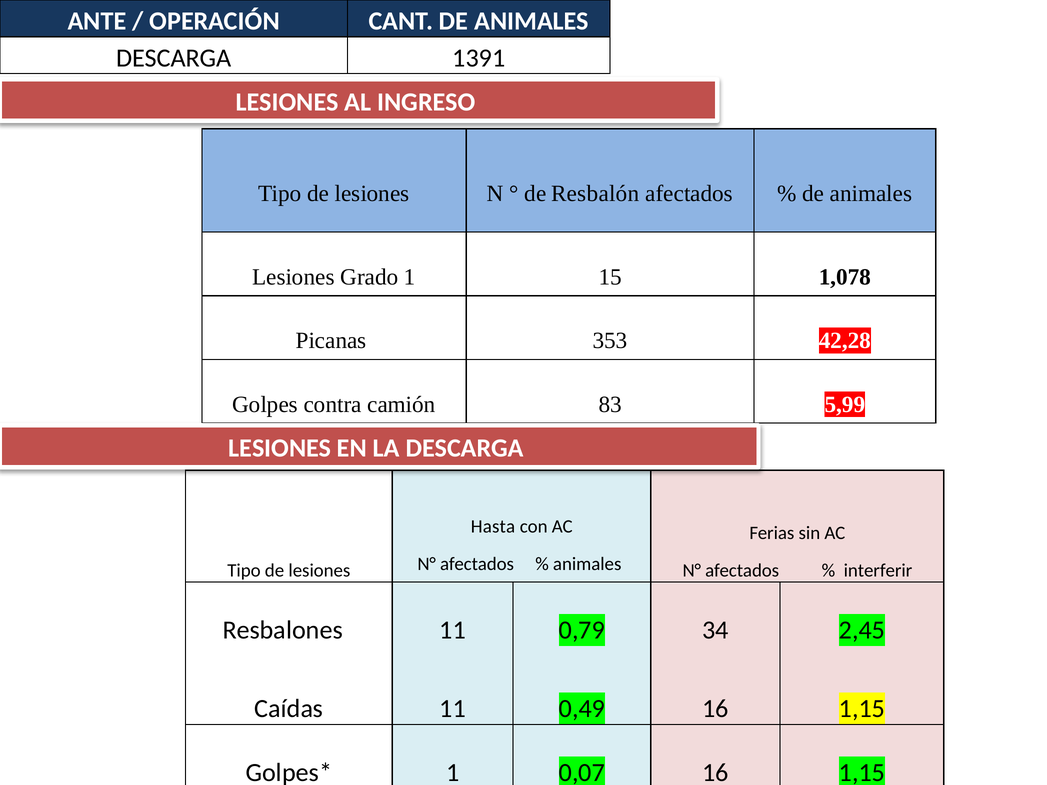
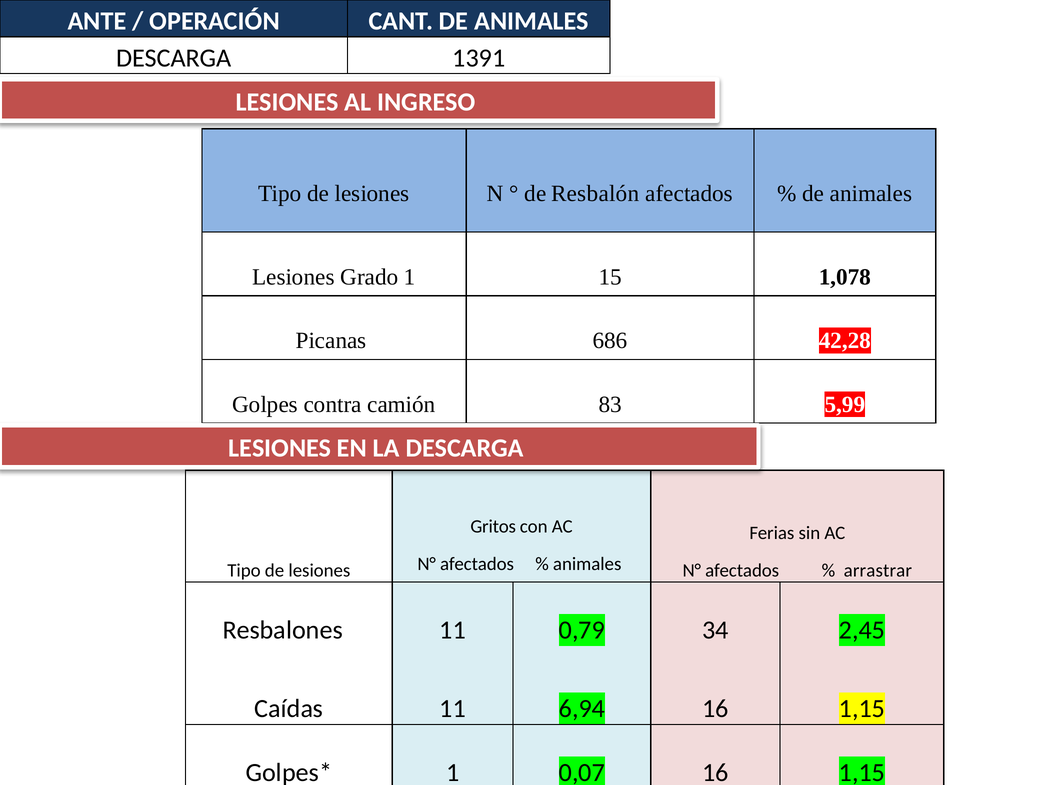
353: 353 -> 686 (610, 341)
Hasta: Hasta -> Gritos (493, 526)
interferir: interferir -> arrastrar (878, 571)
0,49: 0,49 -> 6,94 (582, 709)
